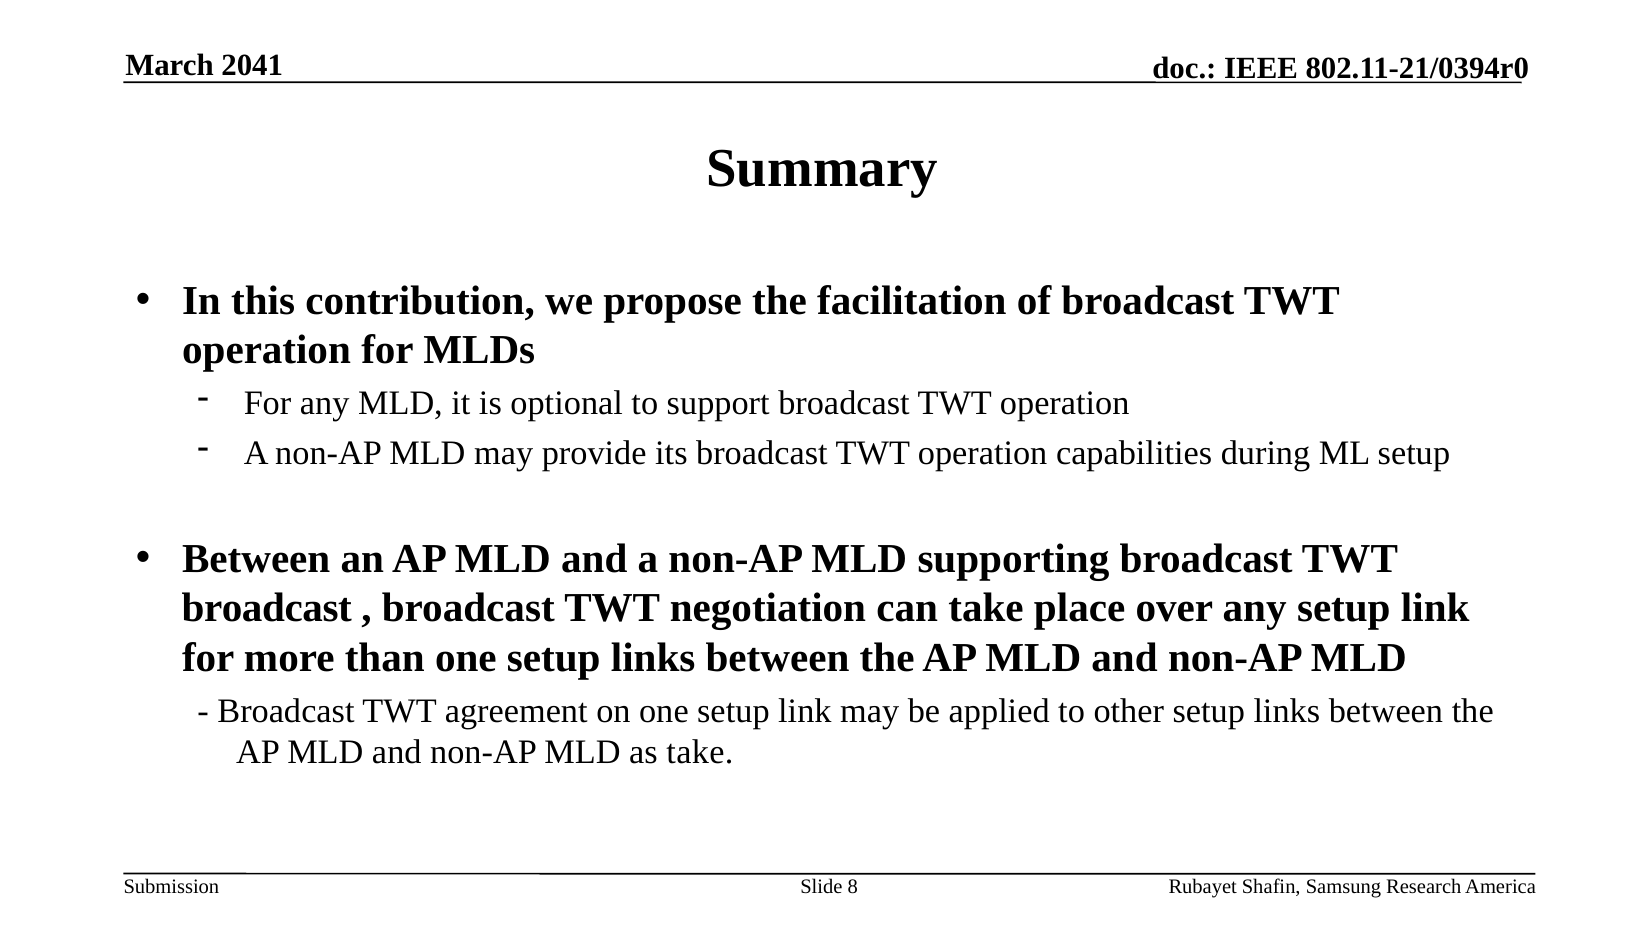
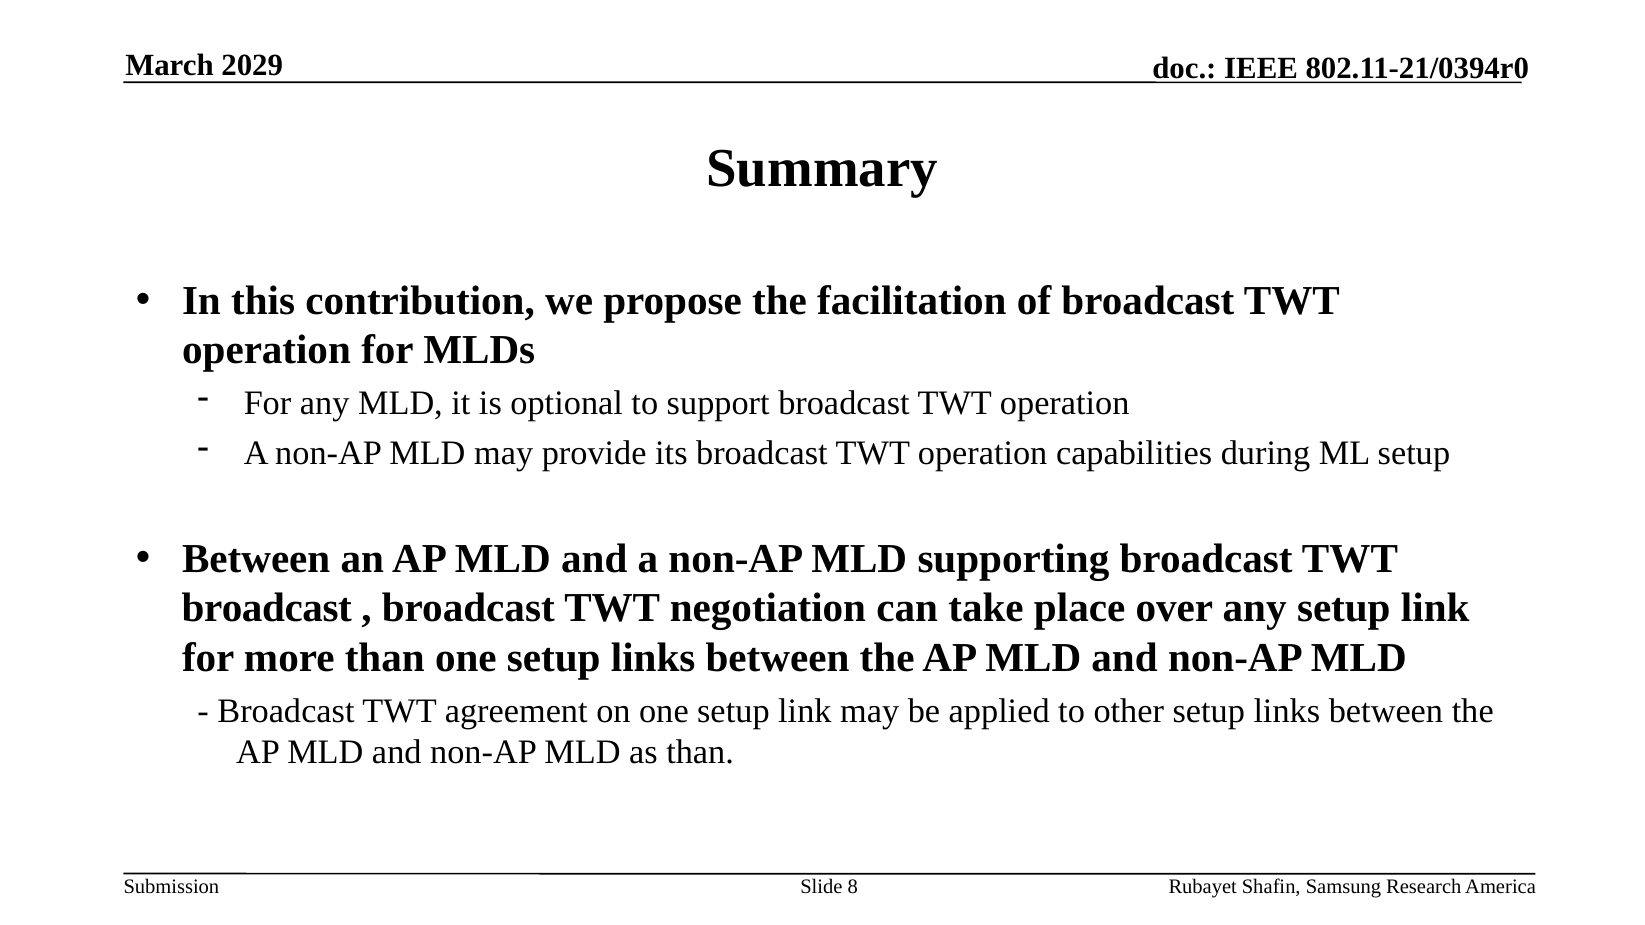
2041: 2041 -> 2029 (252, 65)
as take: take -> than (700, 752)
